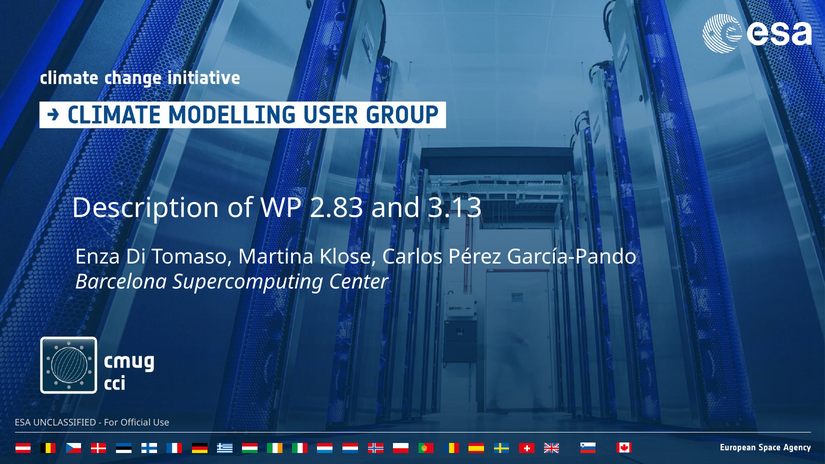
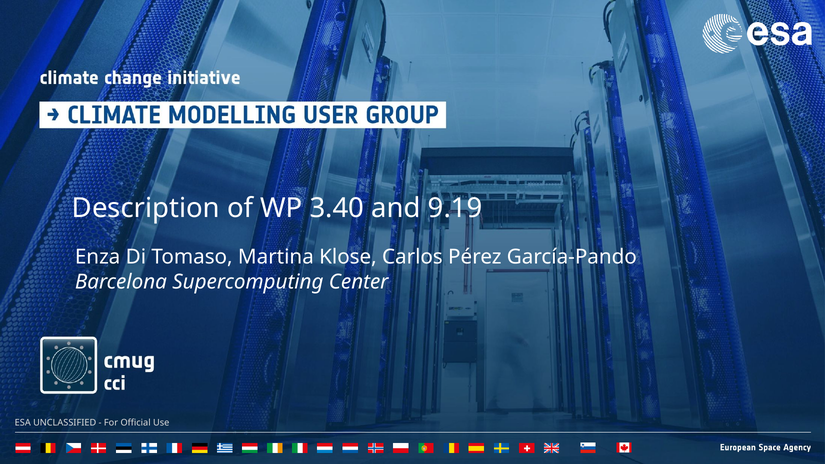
2.83: 2.83 -> 3.40 (337, 208)
3.13: 3.13 -> 9.19 (455, 208)
